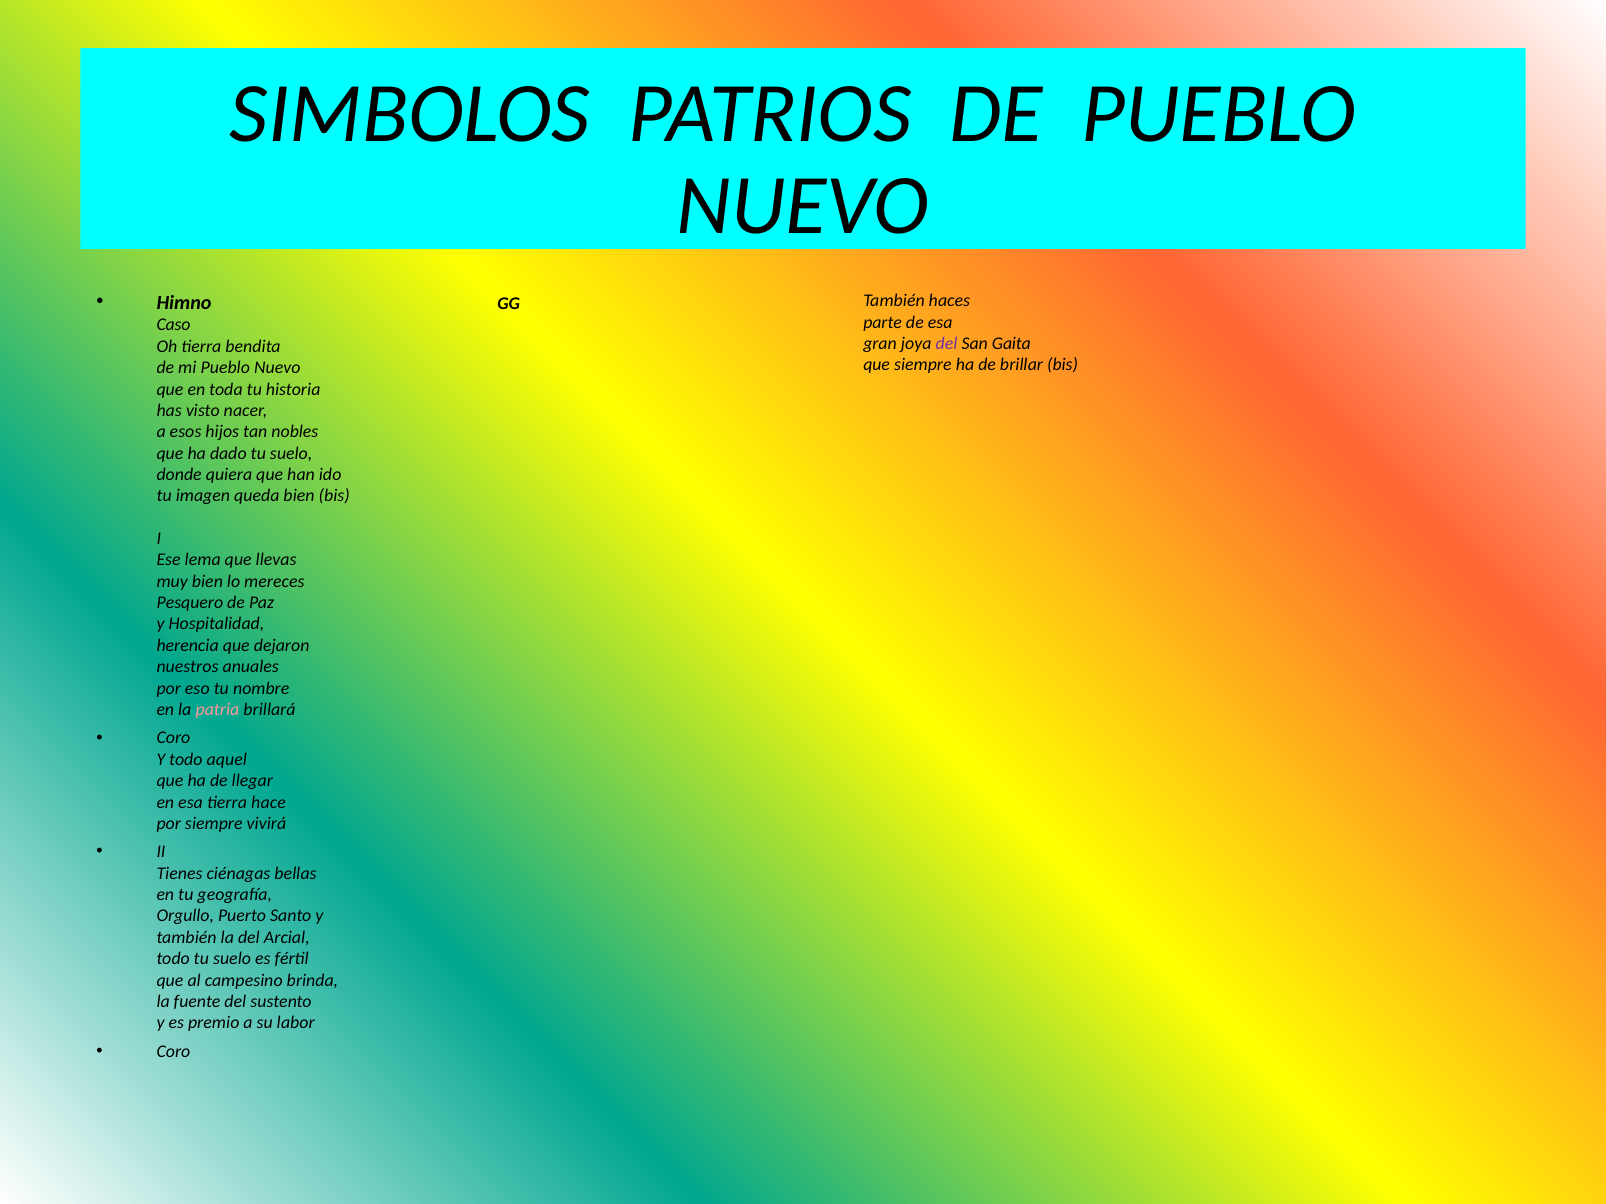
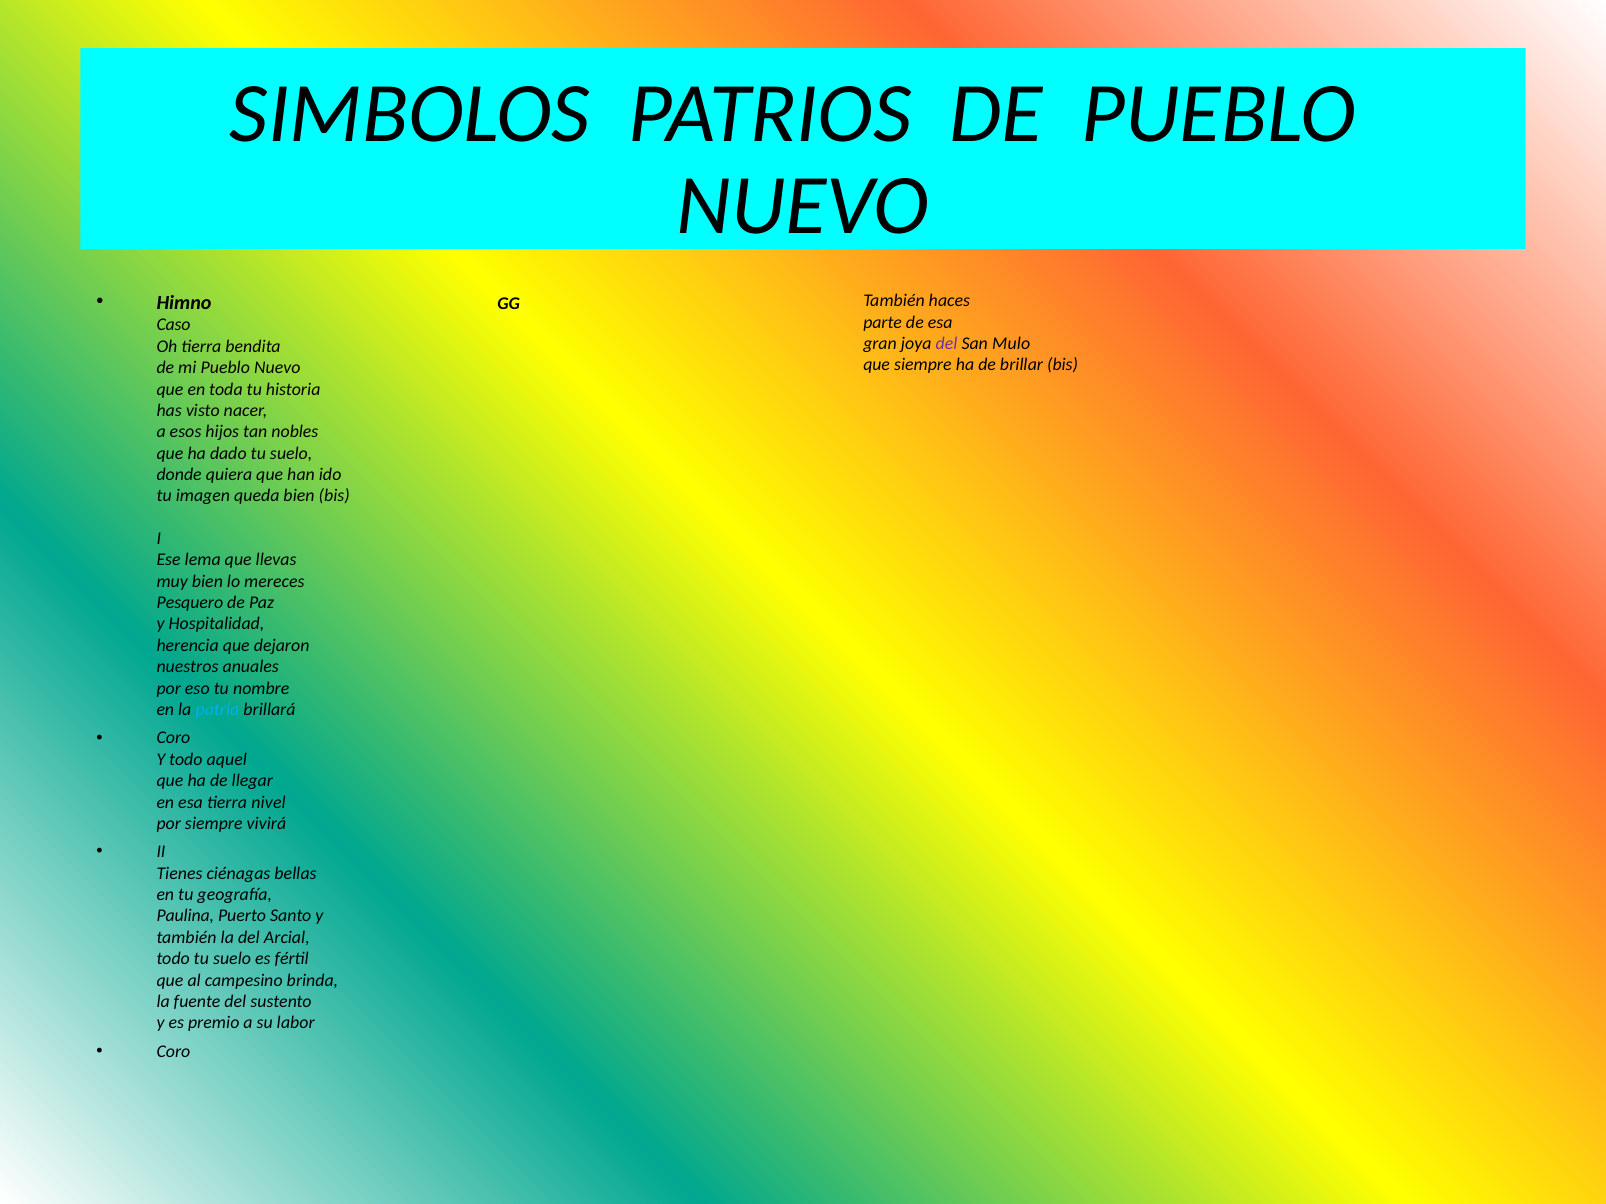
Gaita: Gaita -> Mulo (1011, 344)
patria colour: pink -> light blue (218, 710)
hace: hace -> nivel (269, 802)
Orgullo: Orgullo -> Paulina (185, 916)
